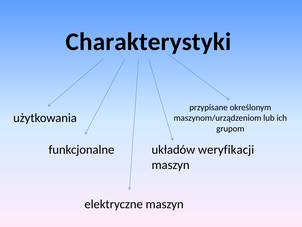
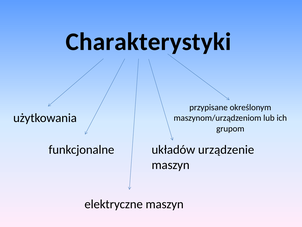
weryfikacji: weryfikacji -> urządzenie (226, 149)
